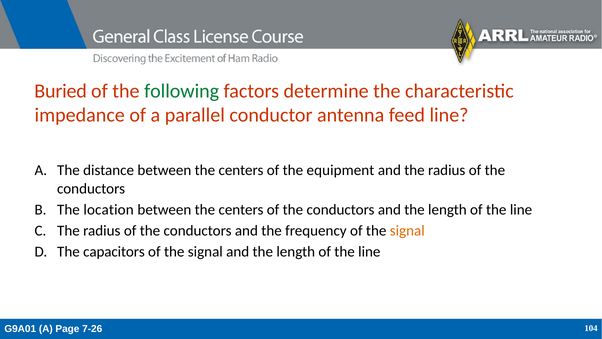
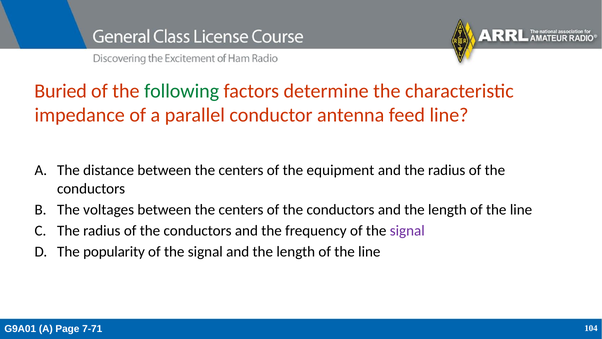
location: location -> voltages (109, 209)
signal colour: orange -> purple (407, 231)
capacitors: capacitors -> popularity (114, 252)
7-26: 7-26 -> 7-71 (92, 329)
